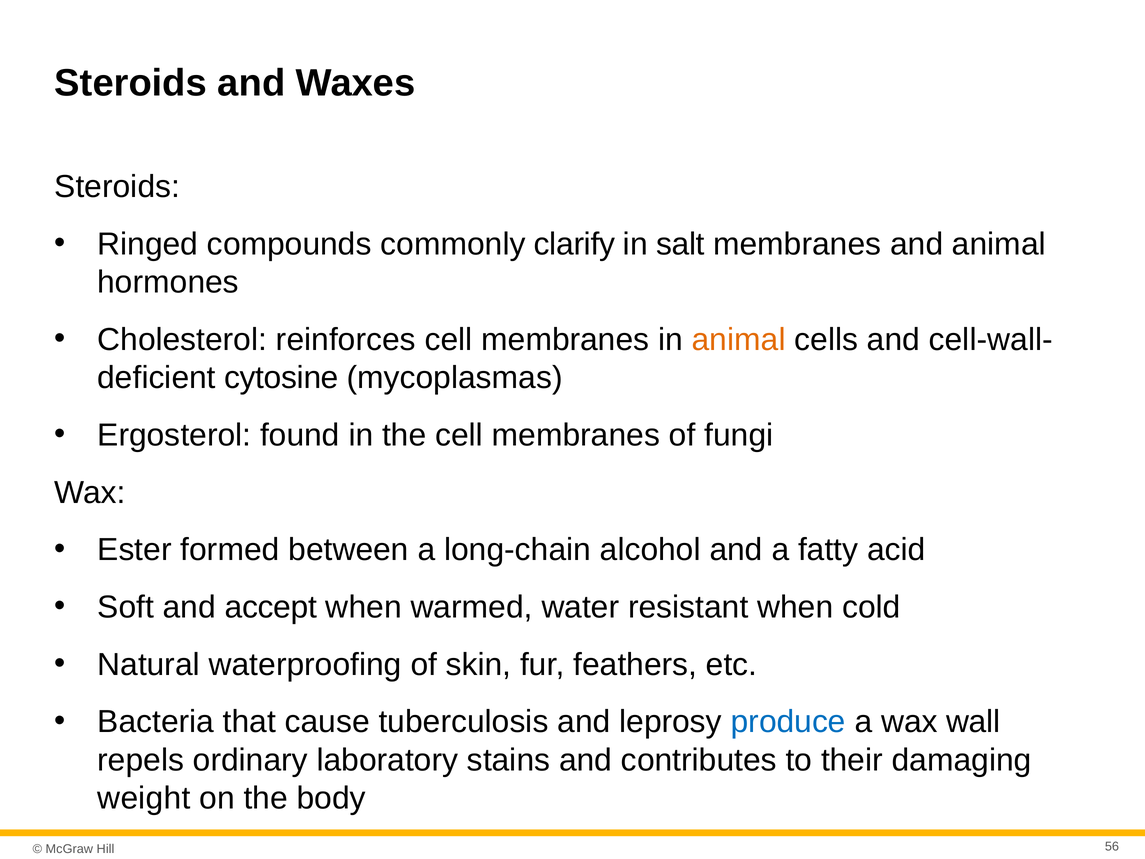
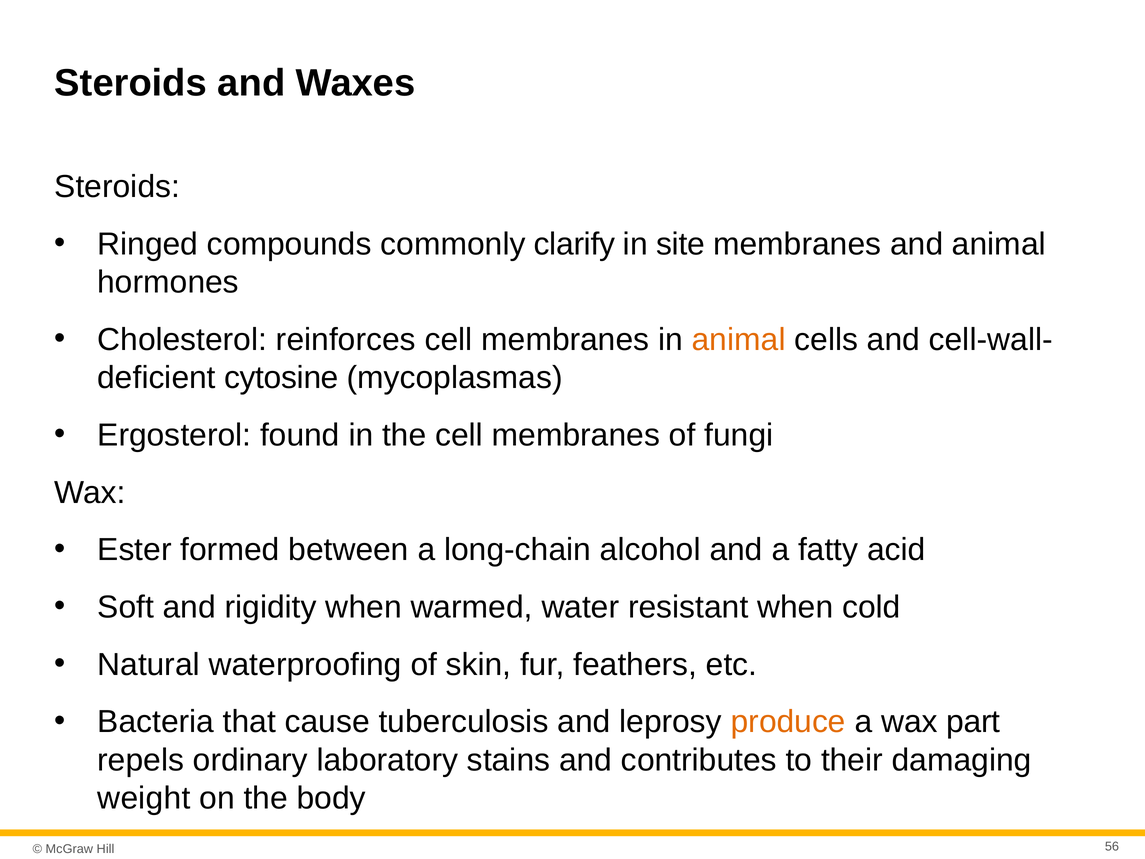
salt: salt -> site (681, 244)
accept: accept -> rigidity (271, 607)
produce colour: blue -> orange (788, 722)
wall: wall -> part (973, 722)
